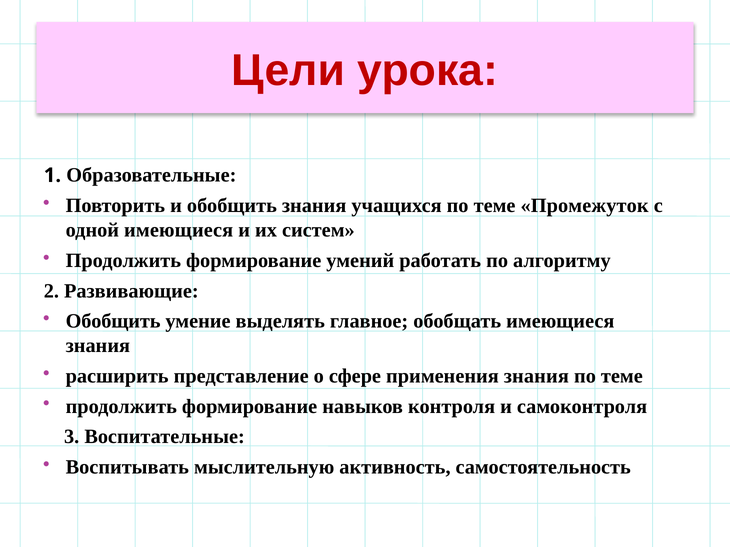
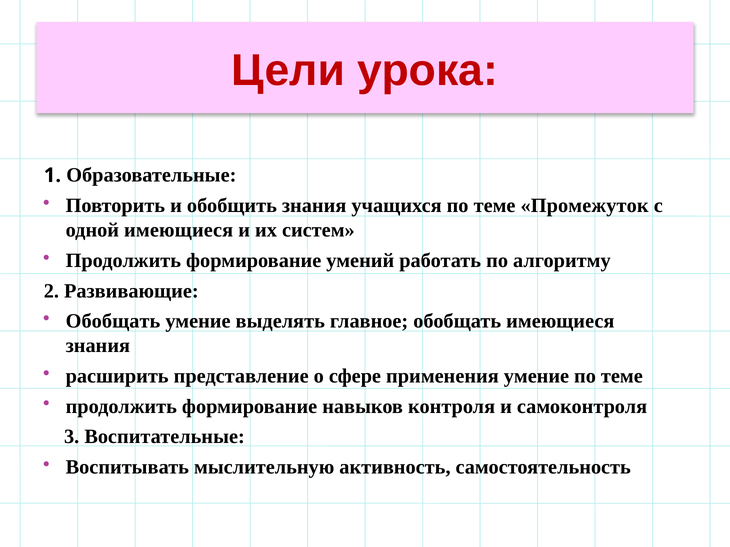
Обобщить: Обобщить -> Обобщать (113, 322)
применения знания: знания -> умение (536, 376)
